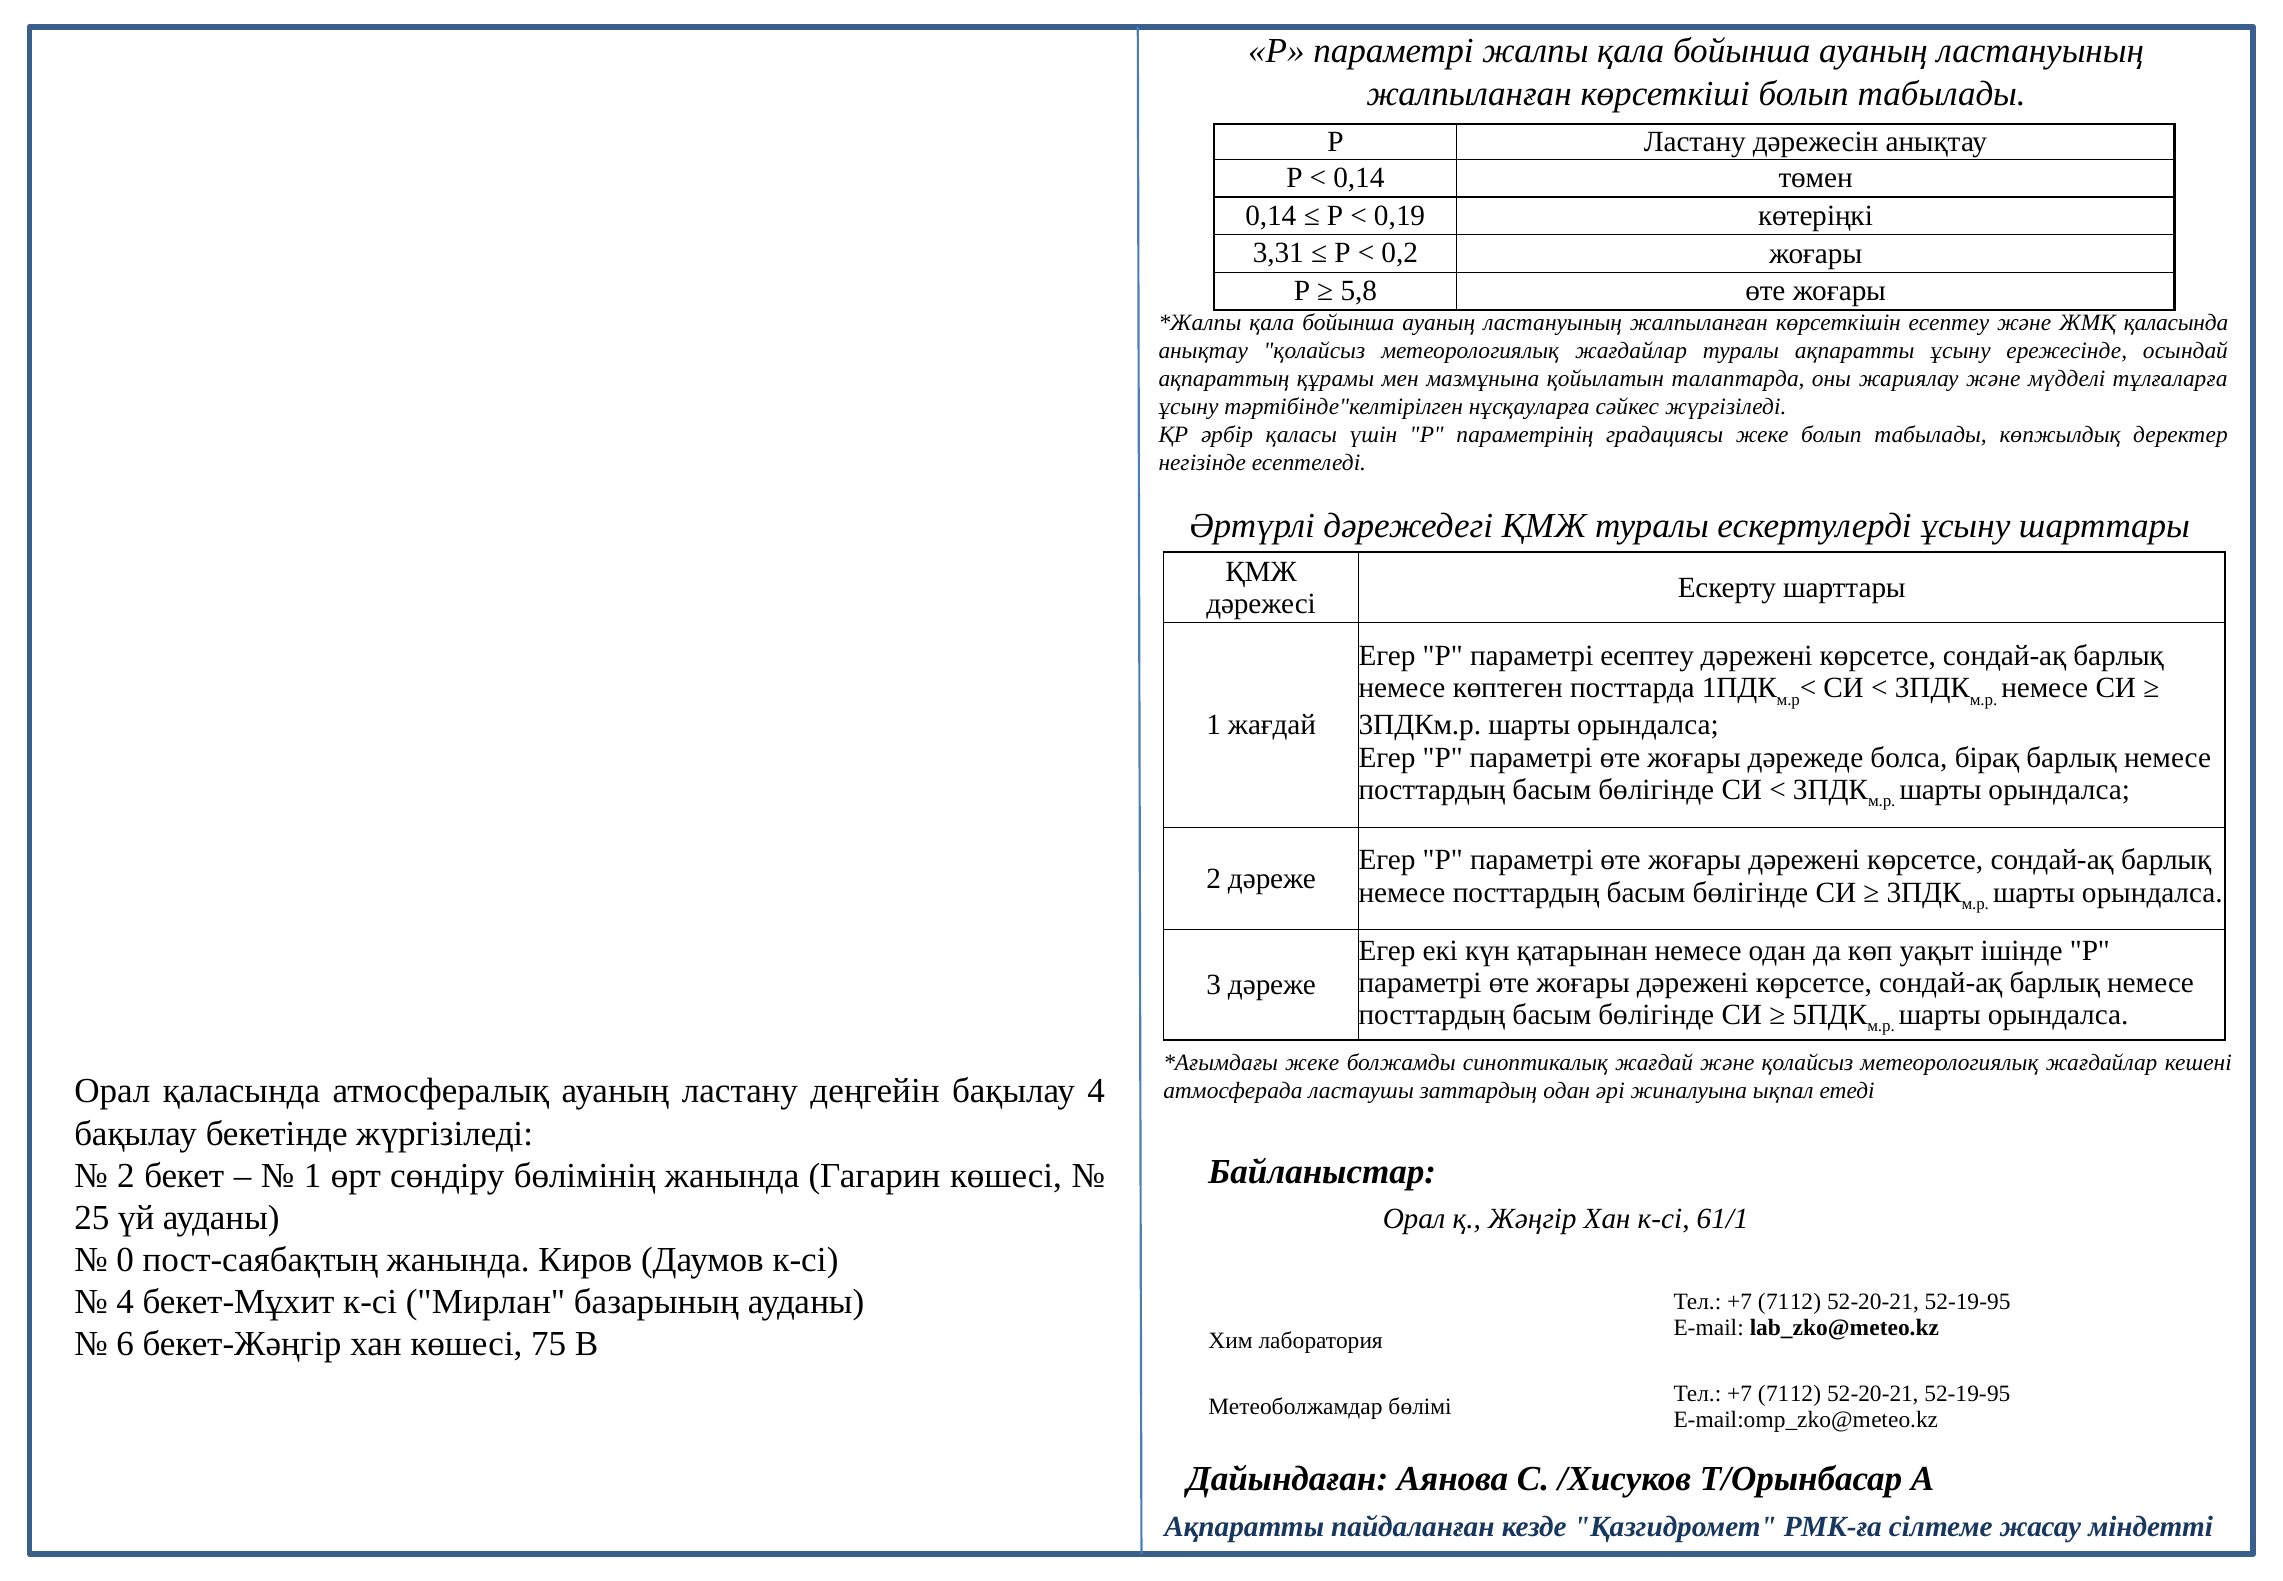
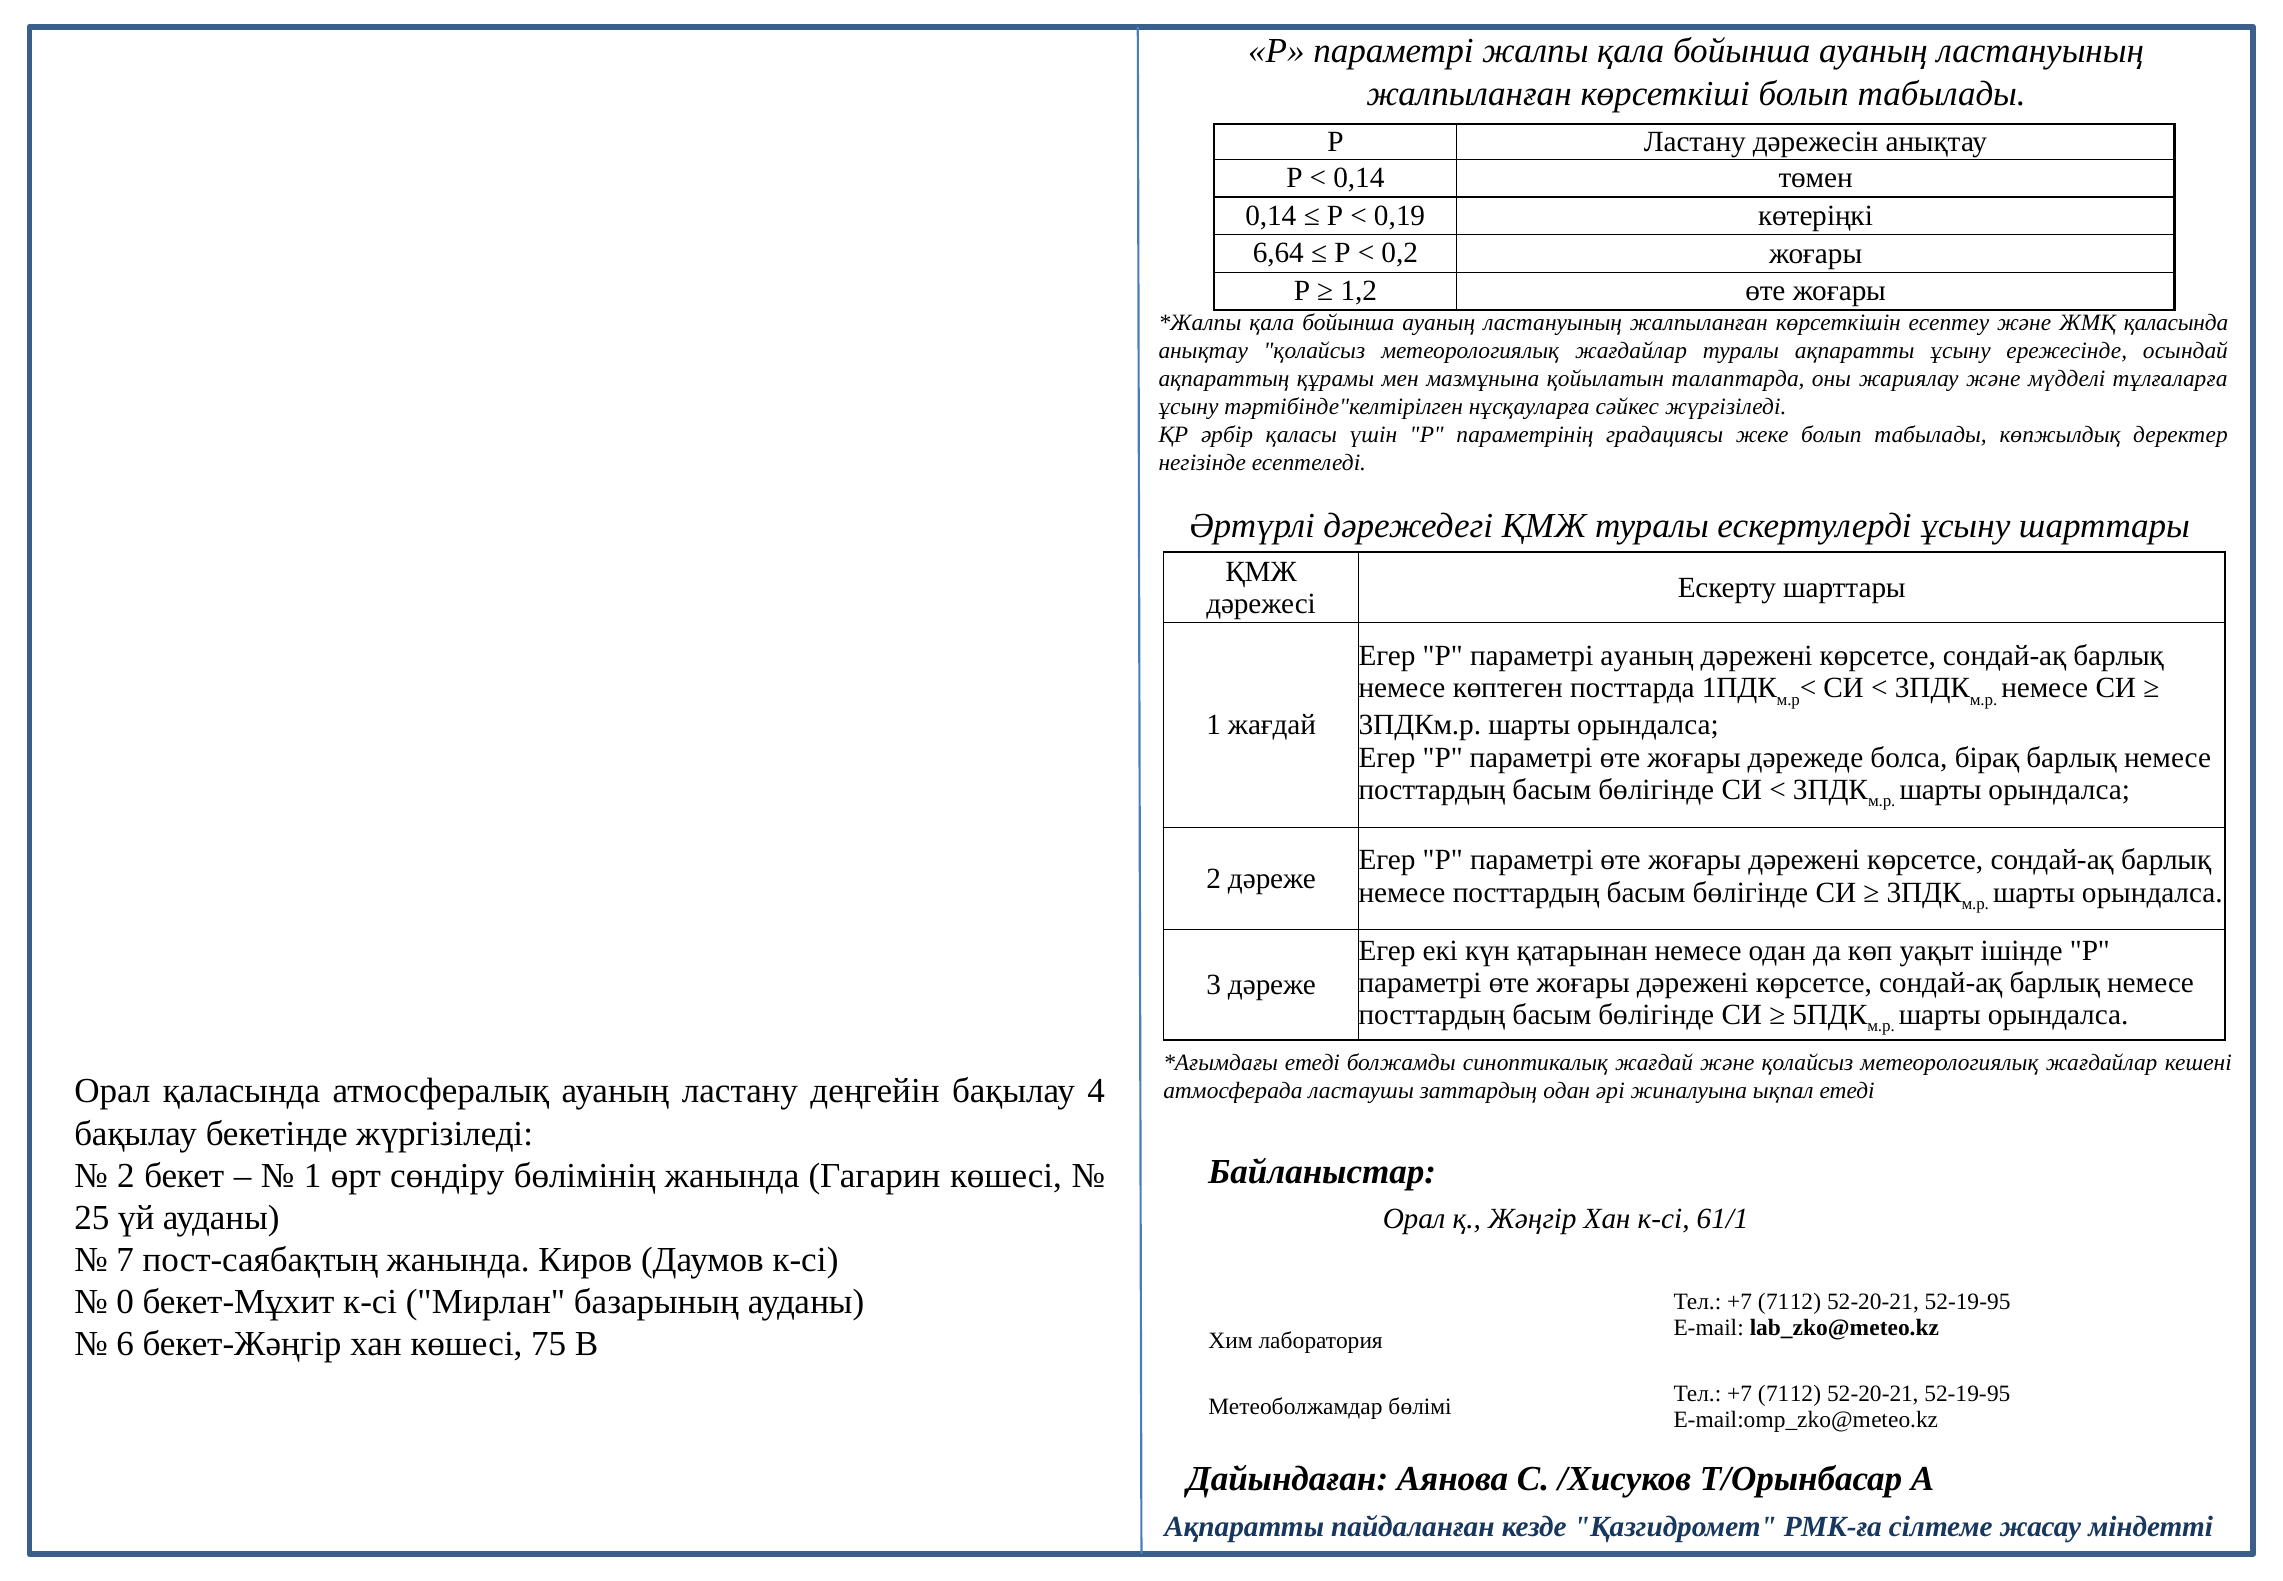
3,31: 3,31 -> 6,64 (1278, 253)
5,8: 5,8 -> 1,2 (1359, 291)
параметрі есептеу: есептеу -> ауаның (1647, 656)
жеке: жеке -> етеді (1312, 1063)
0: 0 -> 7 (125, 1260)
4: 4 -> 0 (125, 1302)
